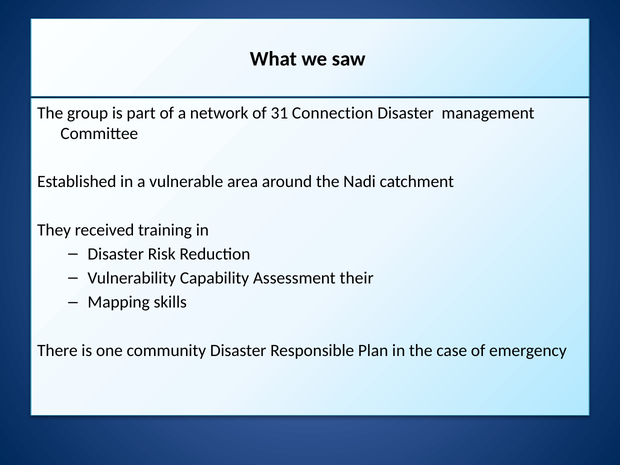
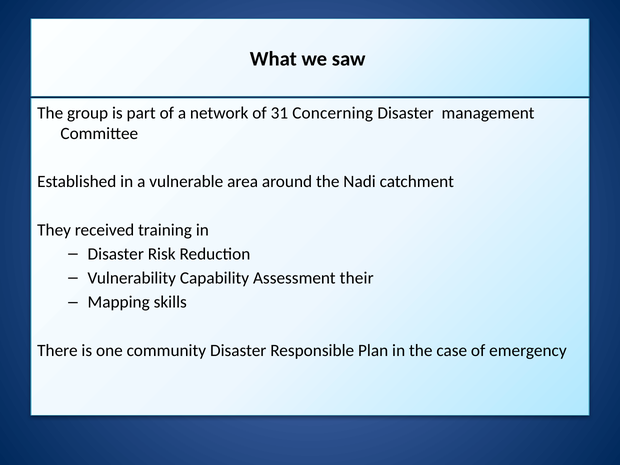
Connection: Connection -> Concerning (333, 113)
